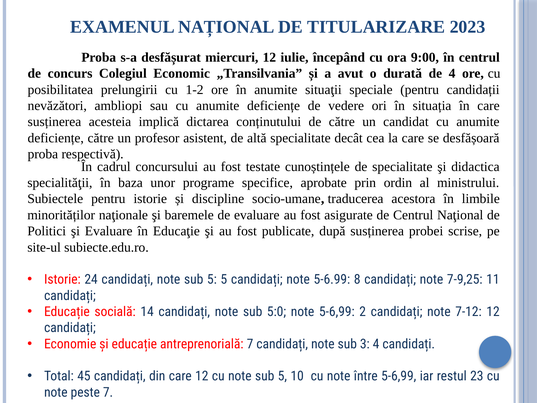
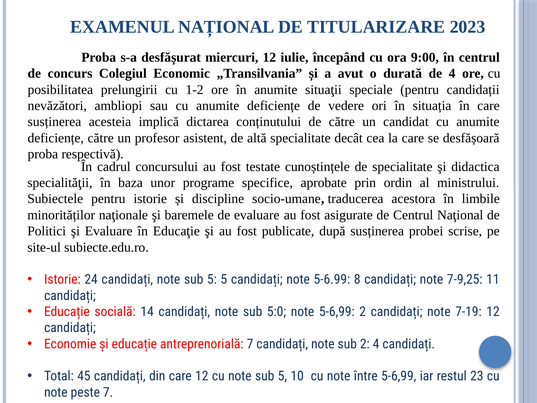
7-12: 7-12 -> 7-19 (468, 312)
sub 3: 3 -> 2 (365, 344)
